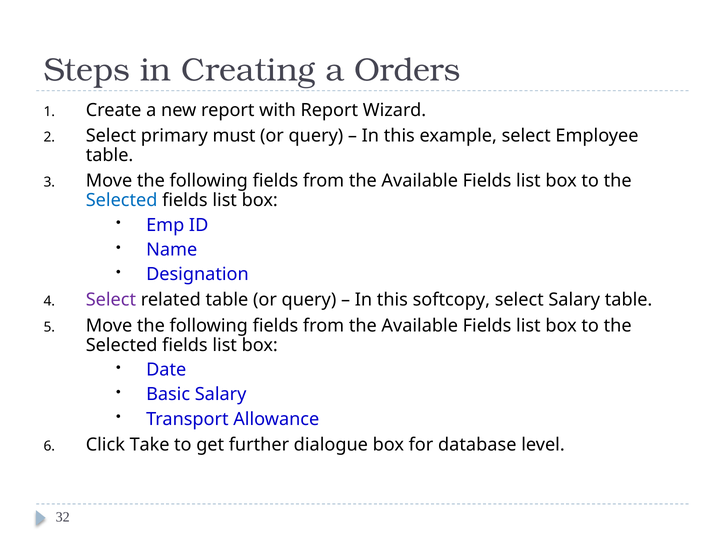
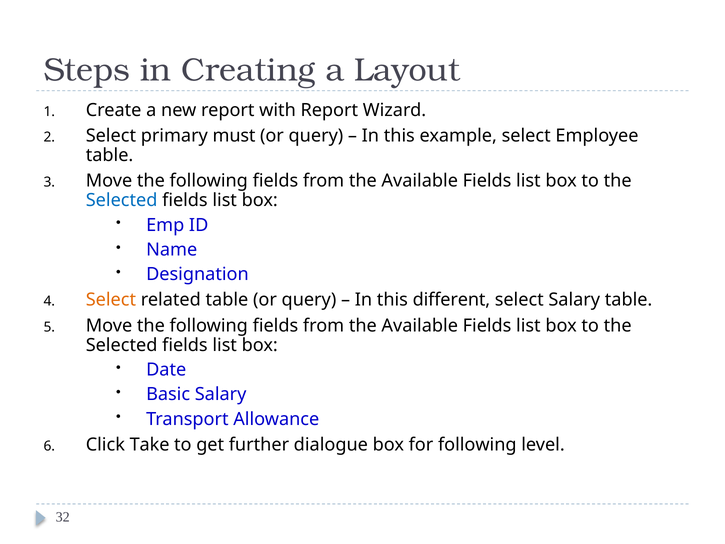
Orders: Orders -> Layout (407, 70)
Select colour: purple -> orange (111, 300)
softcopy: softcopy -> different (451, 300)
for database: database -> following (477, 445)
